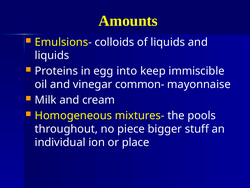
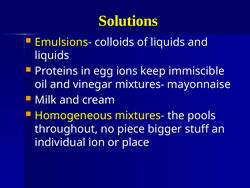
Amounts: Amounts -> Solutions (128, 21)
into: into -> ions (127, 71)
vinegar common-: common- -> mixtures- (140, 84)
